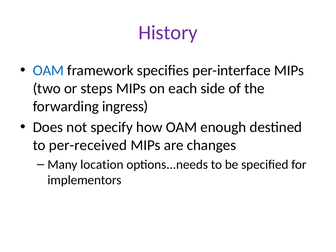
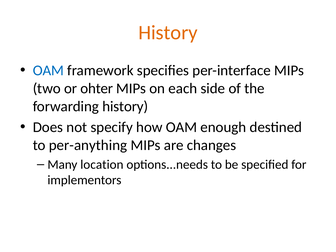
History colour: purple -> orange (168, 33)
steps: steps -> ohter (97, 88)
forwarding ingress: ingress -> history (125, 106)
per-received: per-received -> per-anything (88, 145)
